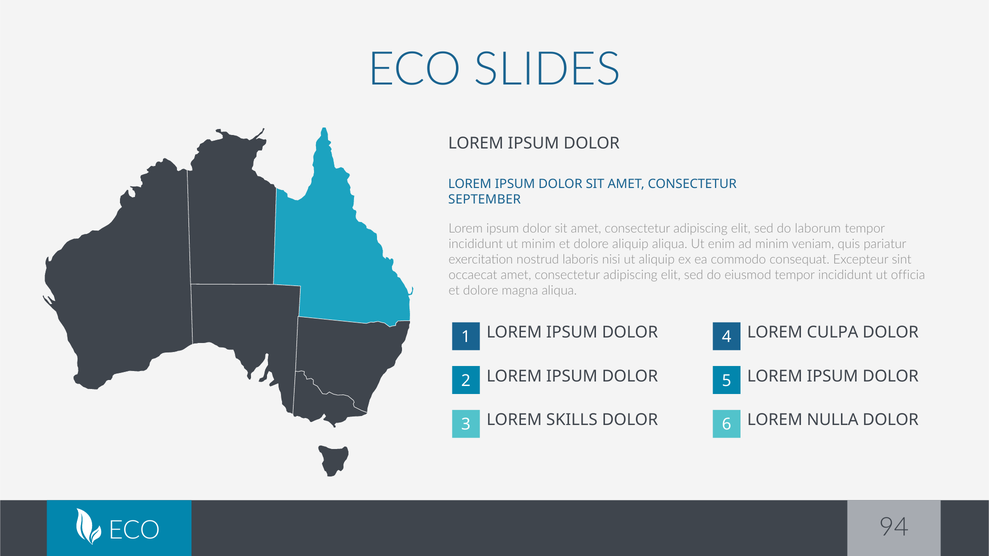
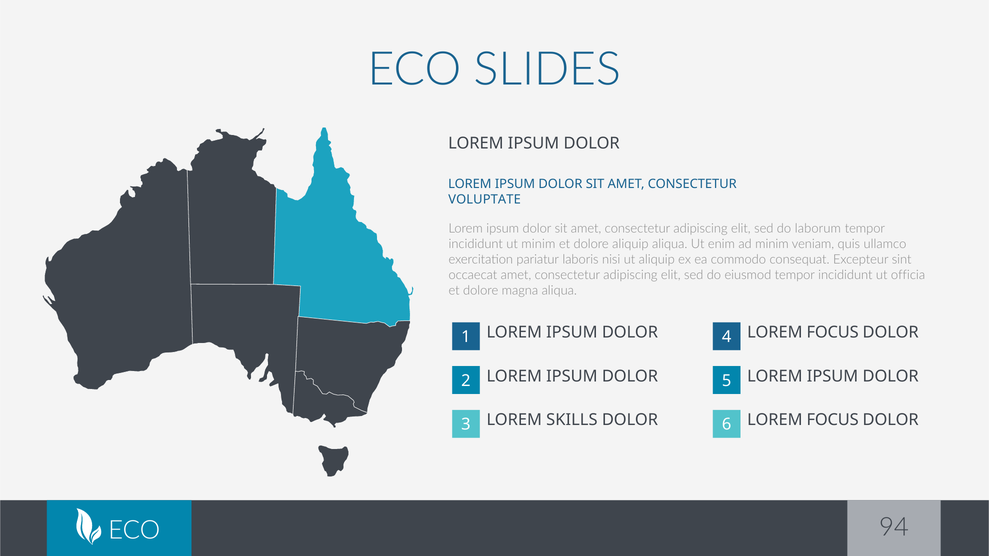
SEPTEMBER: SEPTEMBER -> VOLUPTATE (485, 200)
pariatur: pariatur -> ullamco (885, 244)
nostrud: nostrud -> pariatur (538, 260)
CULPA: CULPA -> FOCUS (833, 332)
NULLA: NULLA -> FOCUS (833, 420)
